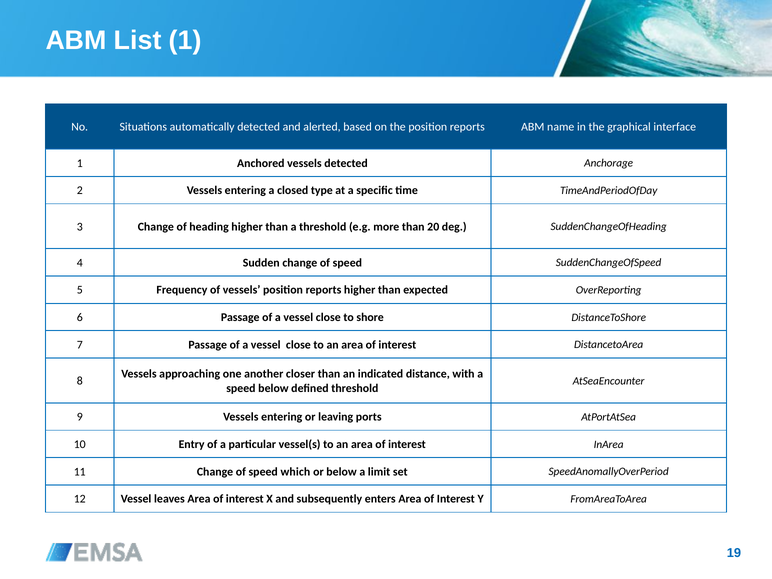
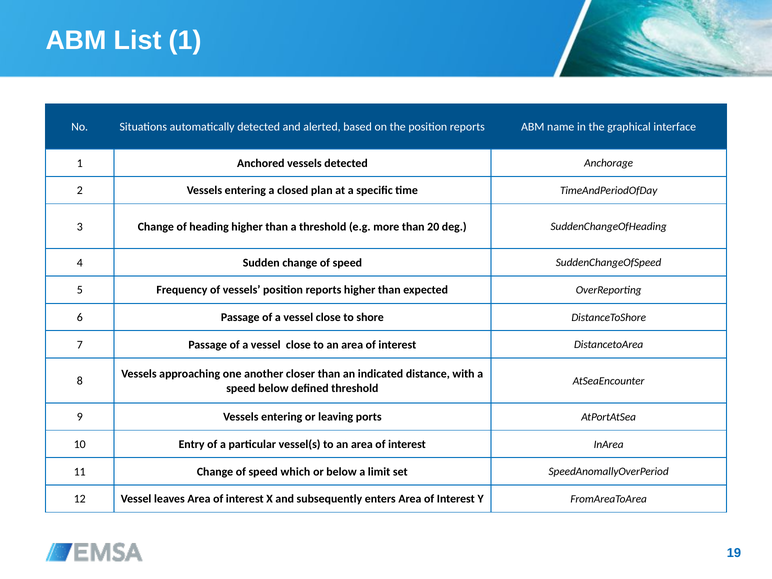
type: type -> plan (322, 191)
